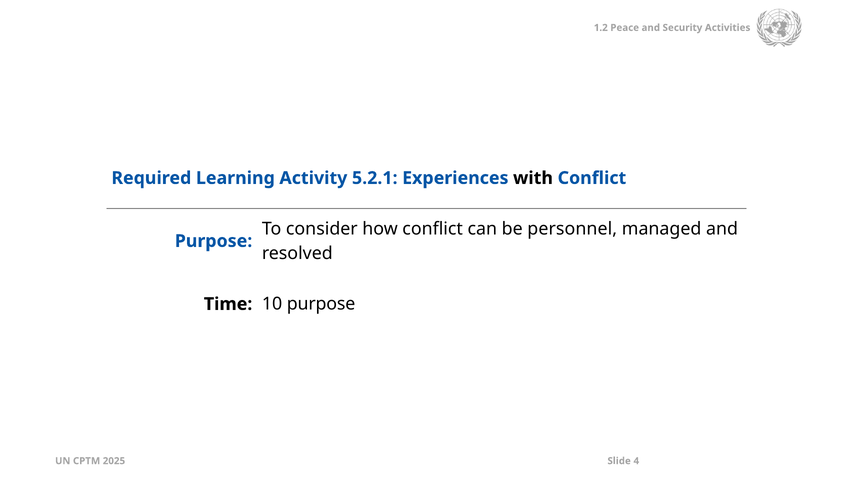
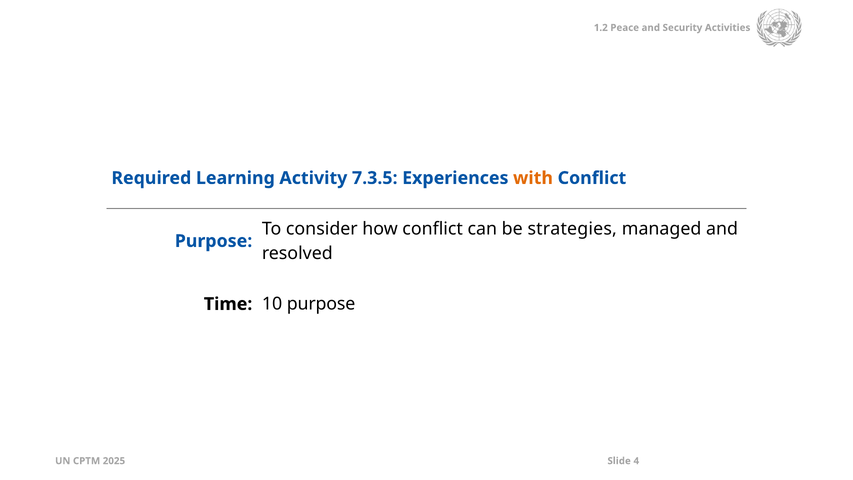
5.2.1: 5.2.1 -> 7.3.5 (375, 178)
with colour: black -> orange (533, 178)
personnel: personnel -> strategies (572, 229)
